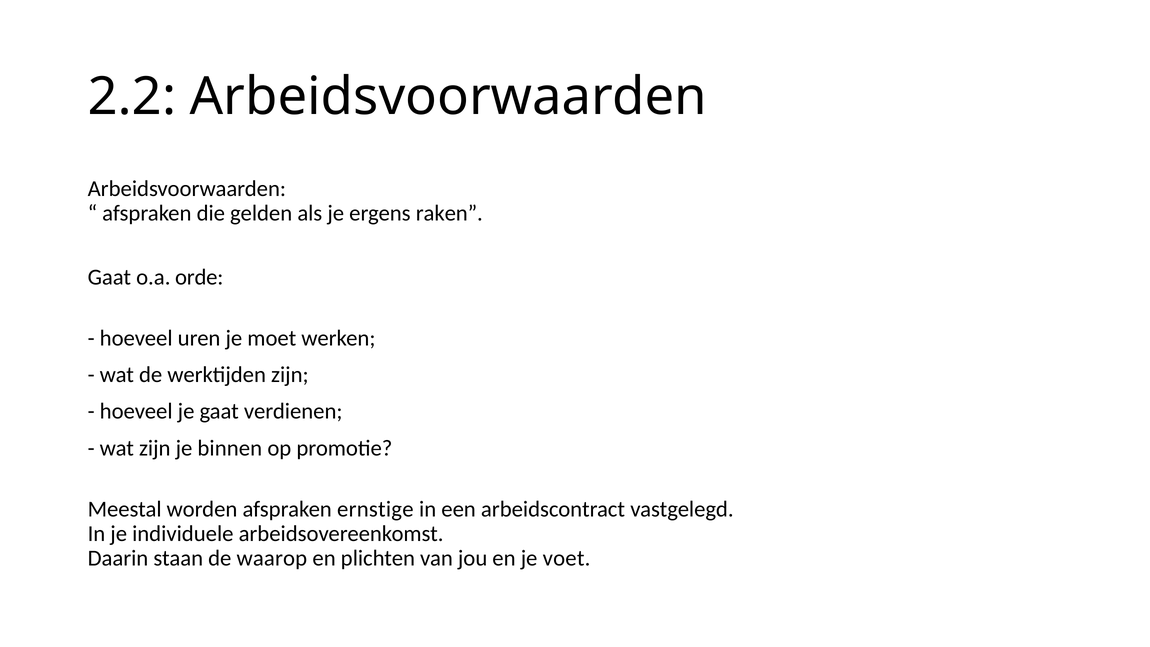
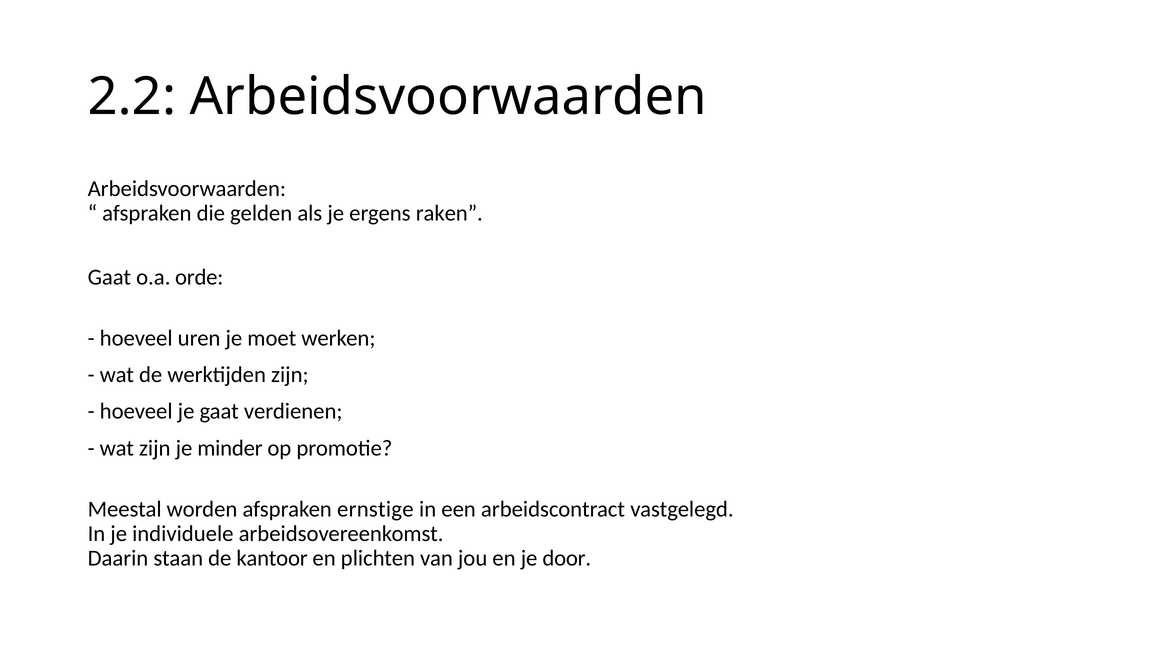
binnen: binnen -> minder (230, 448)
waarop: waarop -> kantoor (272, 558)
voet: voet -> door (567, 558)
